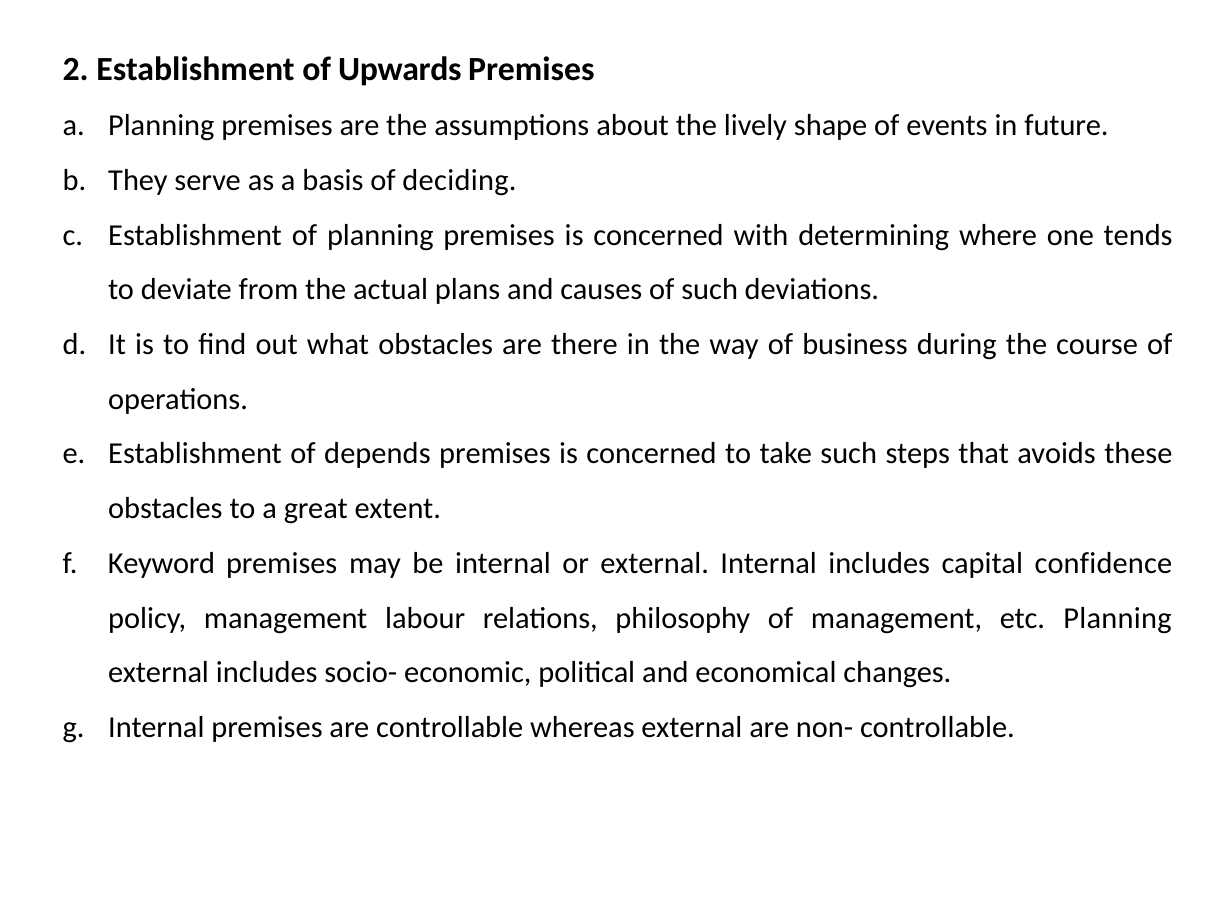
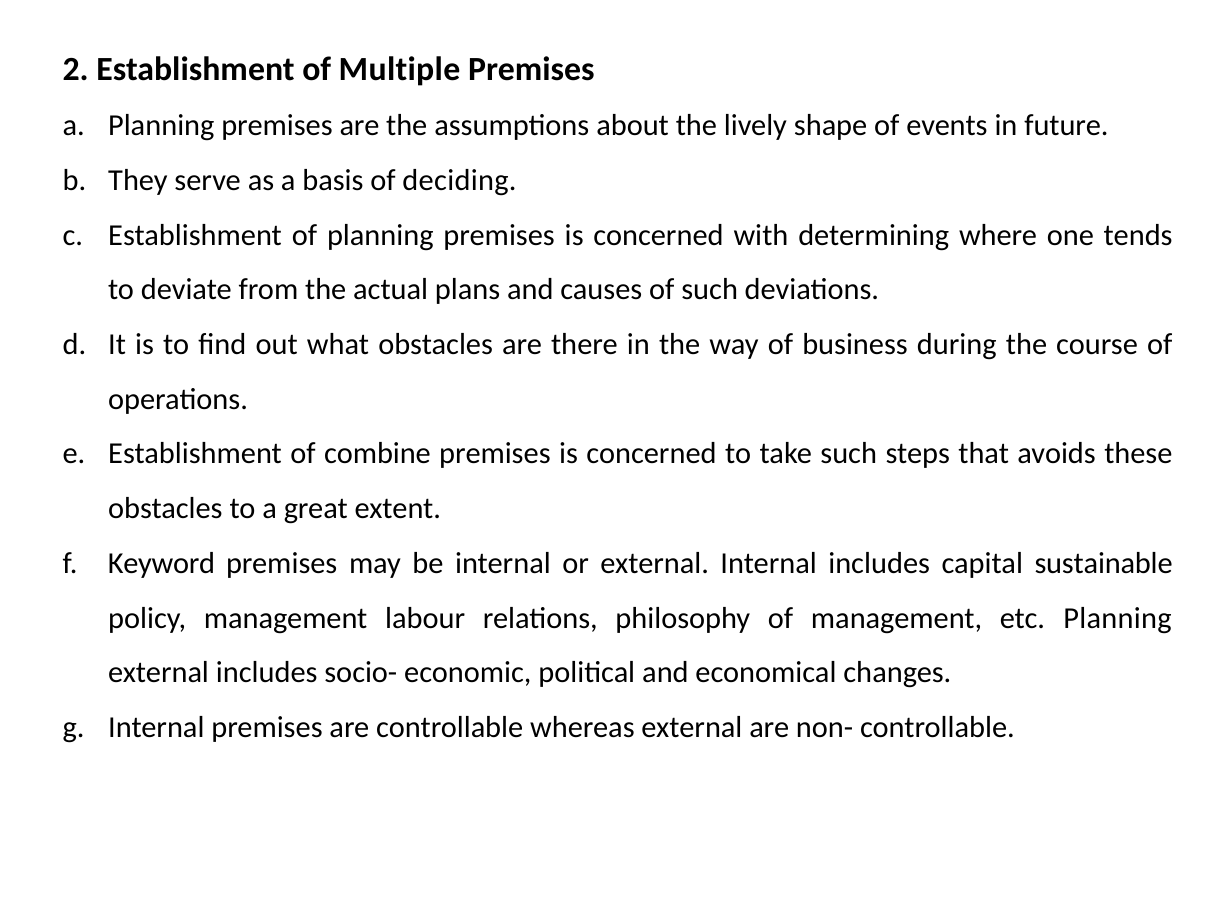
Upwards: Upwards -> Multiple (399, 69)
depends: depends -> combine (378, 454)
confidence: confidence -> sustainable (1104, 563)
